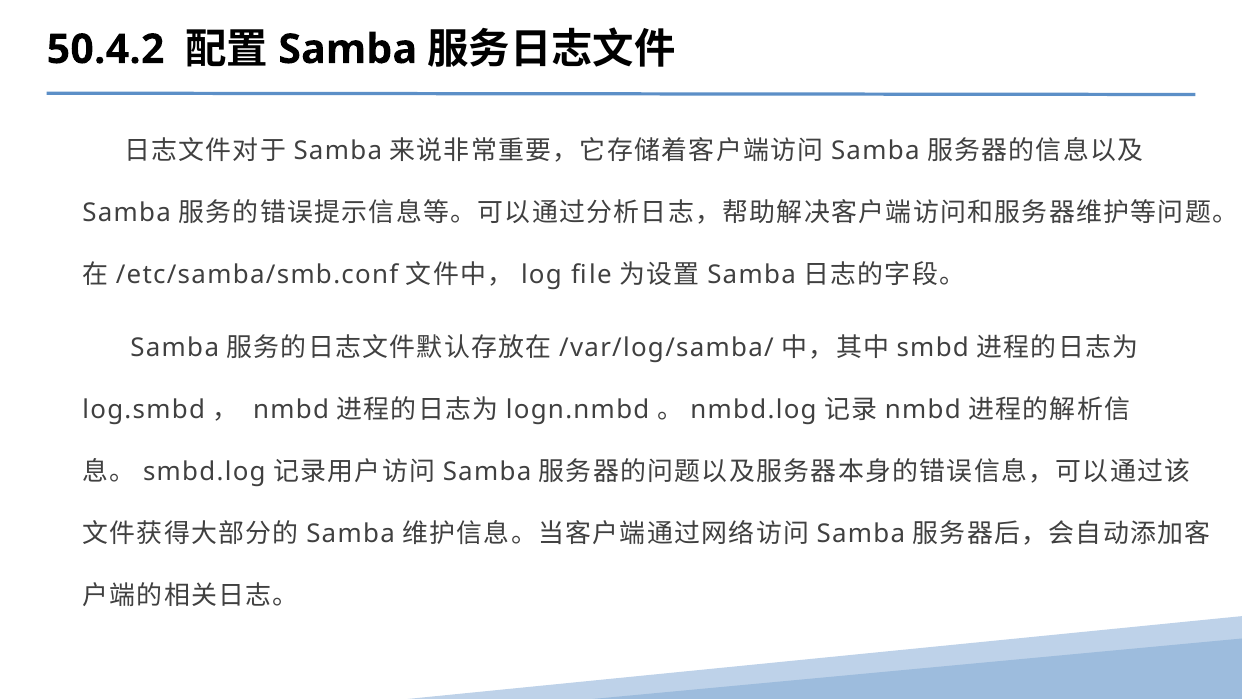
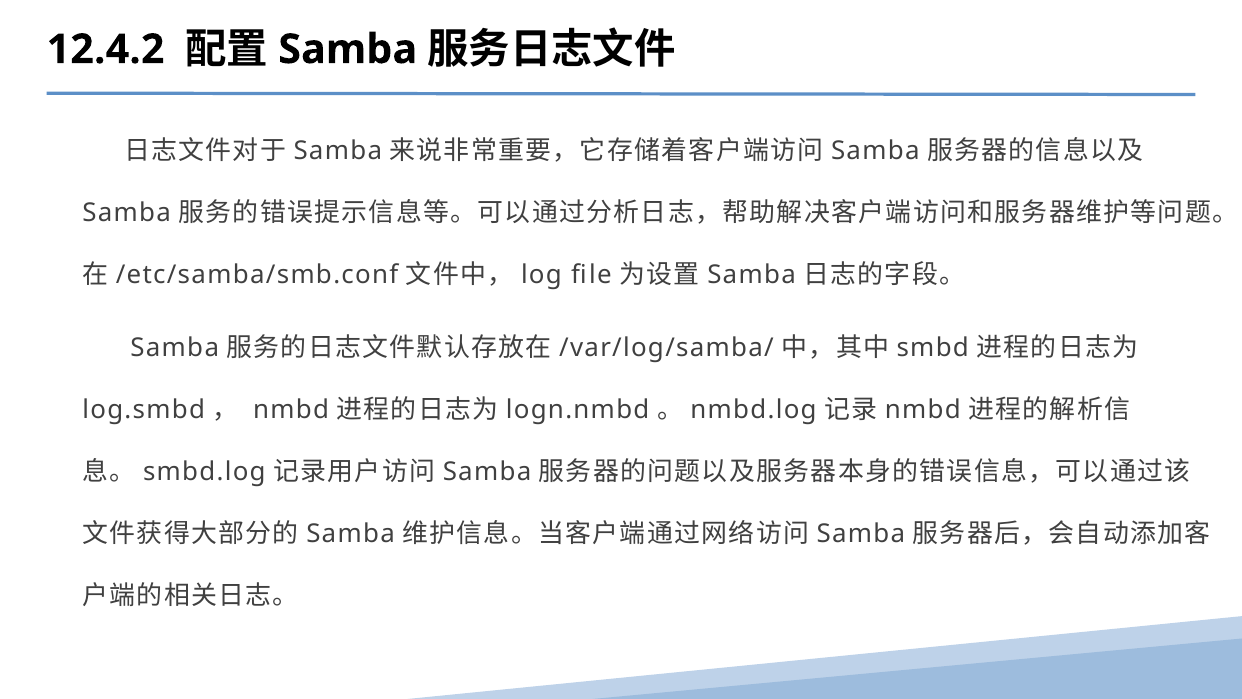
50.4.2: 50.4.2 -> 12.4.2 (106, 49)
